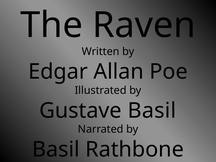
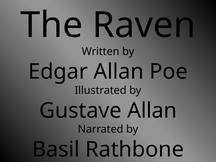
Gustave Basil: Basil -> Allan (152, 111)
